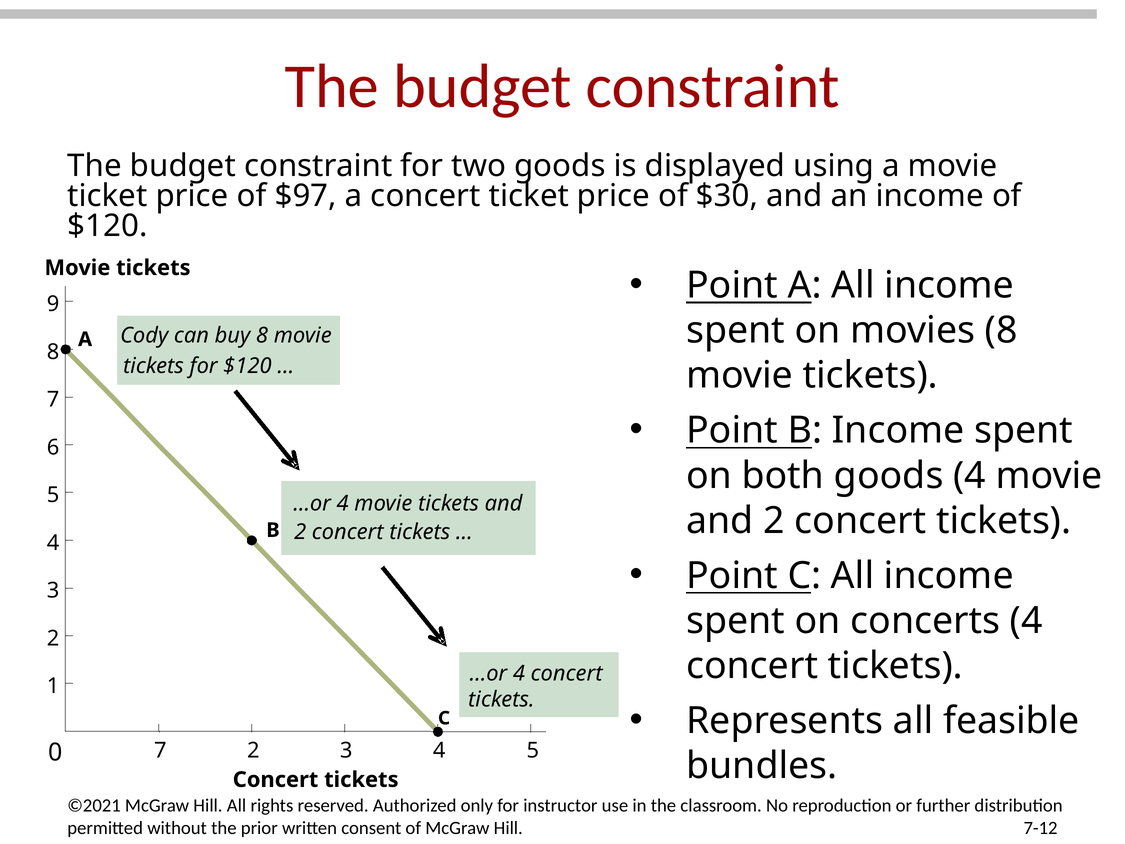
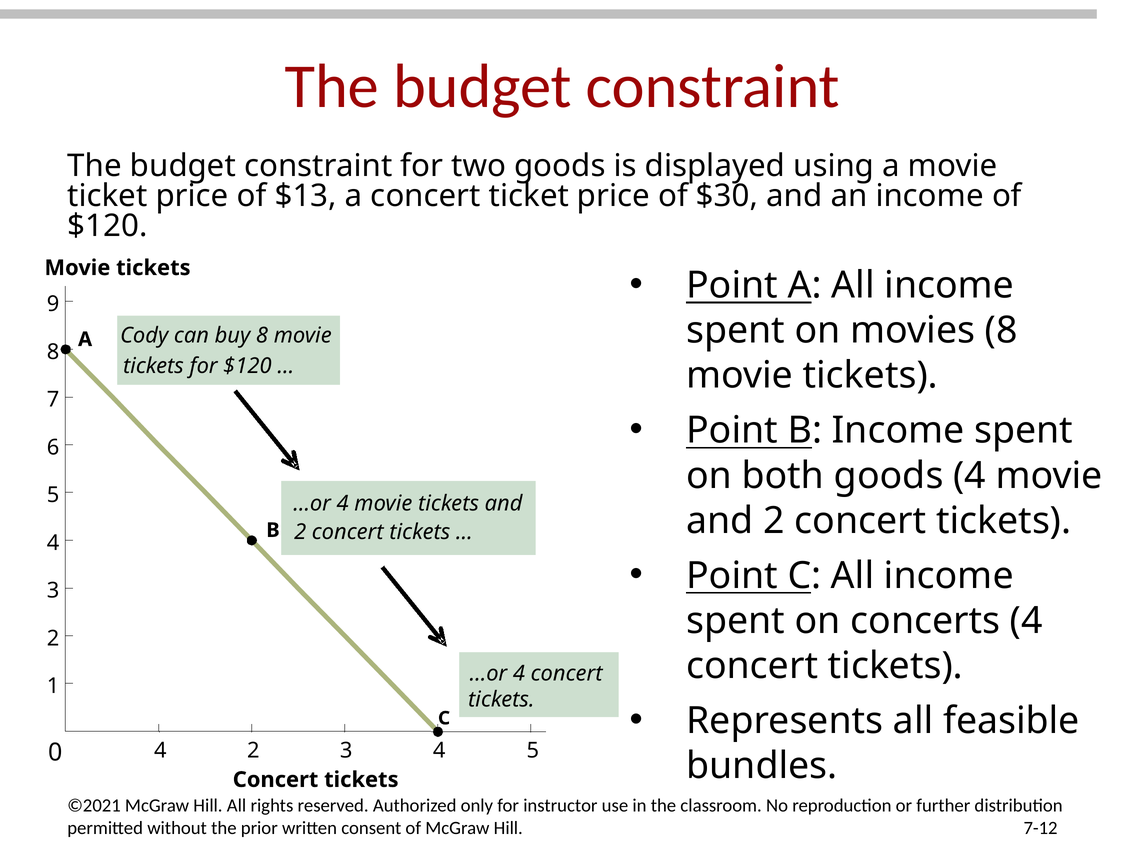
$97: $97 -> $13 (306, 196)
0 7: 7 -> 4 (160, 750)
